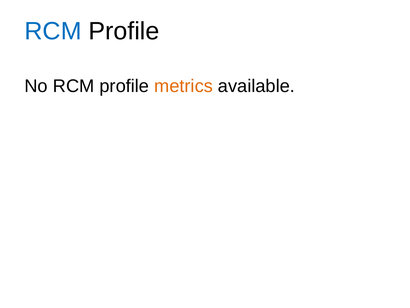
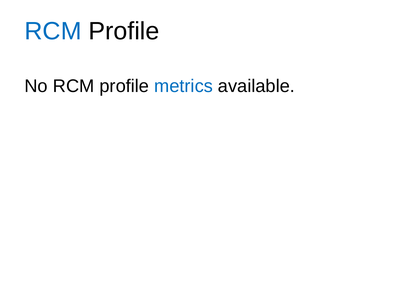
metrics colour: orange -> blue (184, 86)
